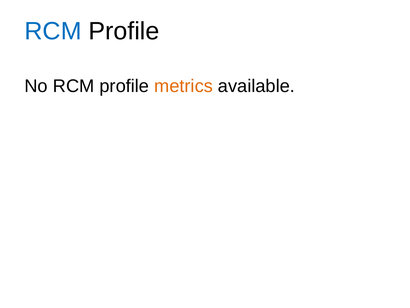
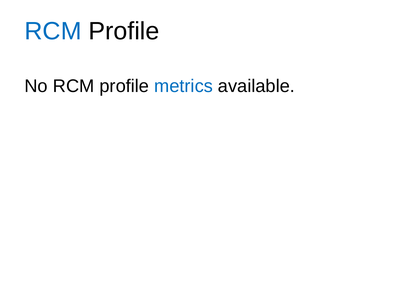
metrics colour: orange -> blue (184, 86)
